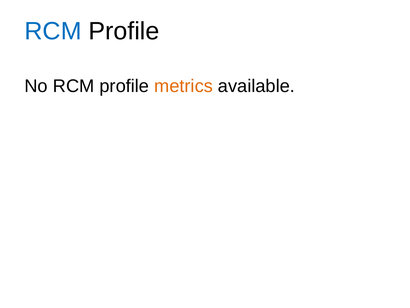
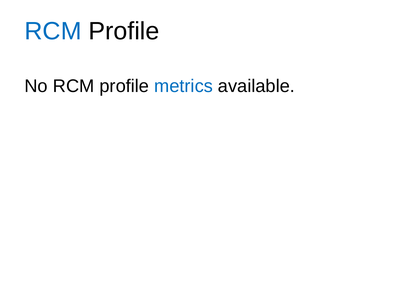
metrics colour: orange -> blue (184, 86)
